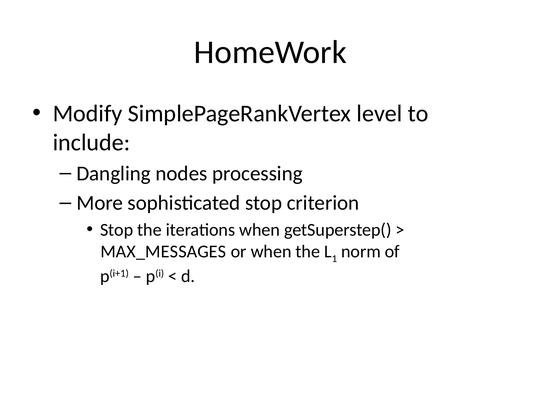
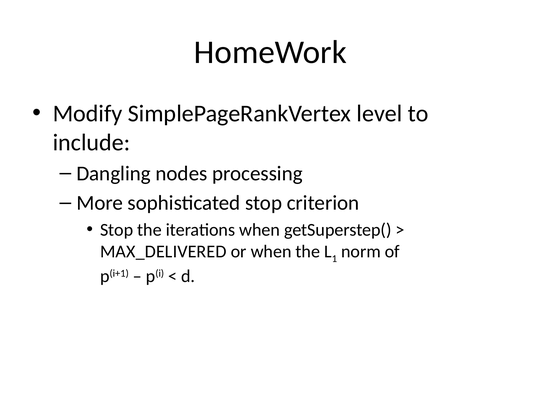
MAX_MESSAGES: MAX_MESSAGES -> MAX_DELIVERED (163, 251)
